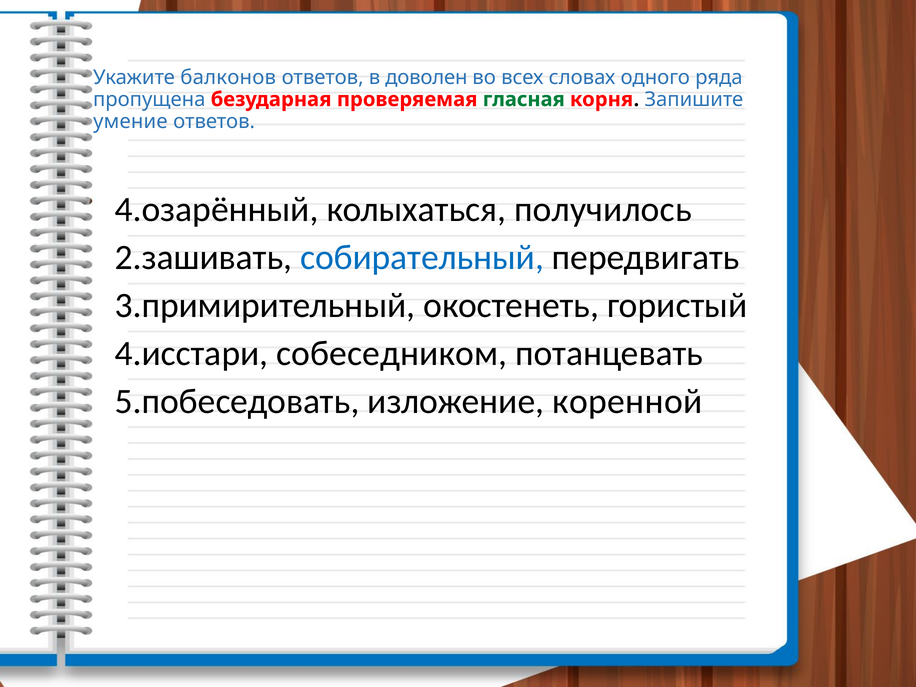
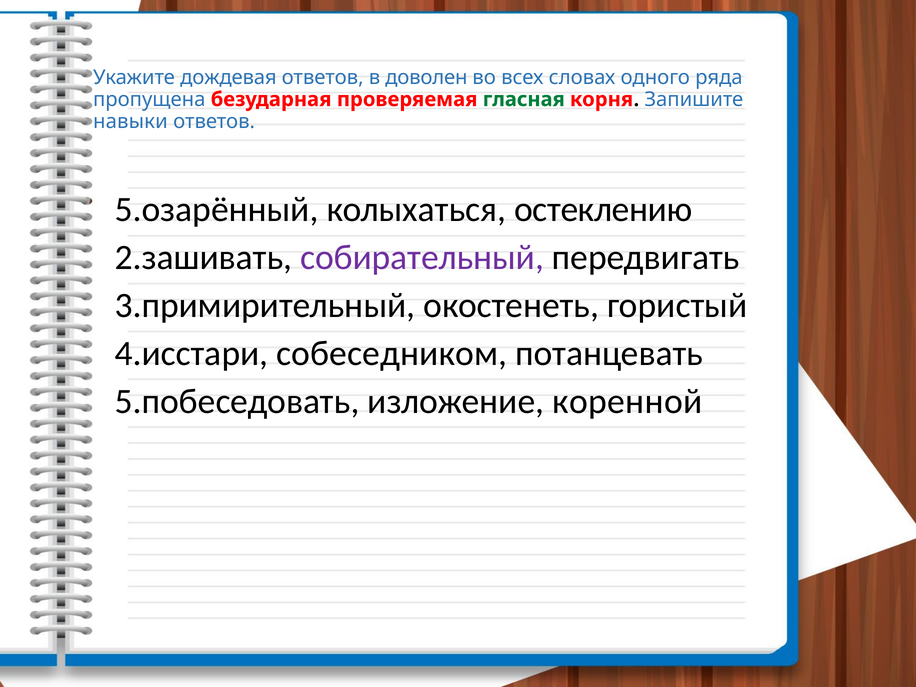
балконов: балконов -> дождевая (228, 77)
умение: умение -> навыки (130, 121)
4.озарённый: 4.озарённый -> 5.озарённый (217, 210)
получилось: получилось -> остеклению (603, 210)
собирательный colour: blue -> purple (422, 258)
